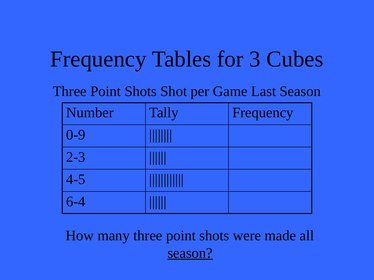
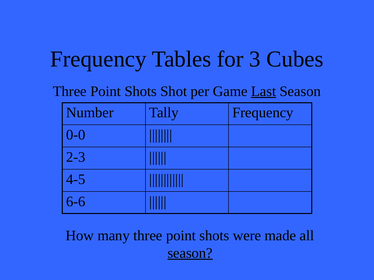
Last underline: none -> present (264, 91)
0-9: 0-9 -> 0-0 (76, 135)
6-4: 6-4 -> 6-6 (76, 202)
